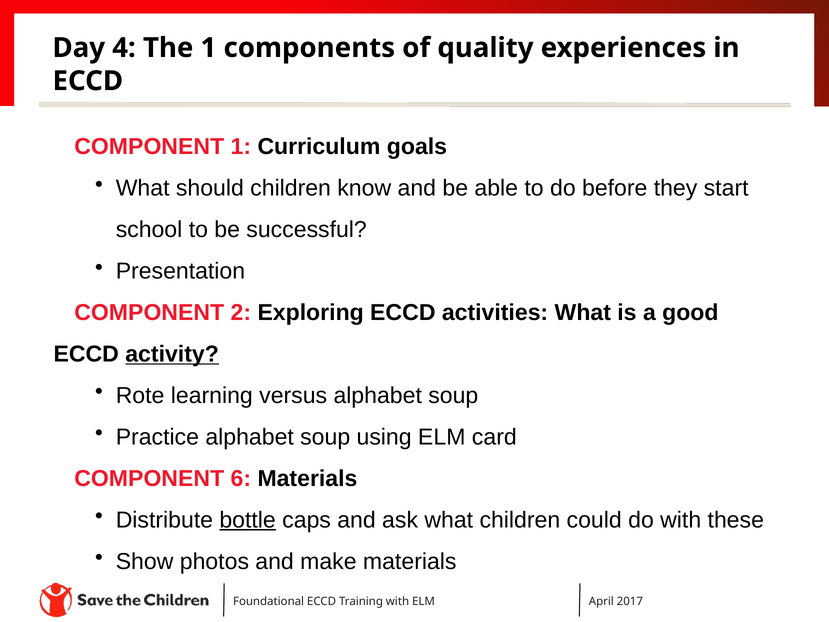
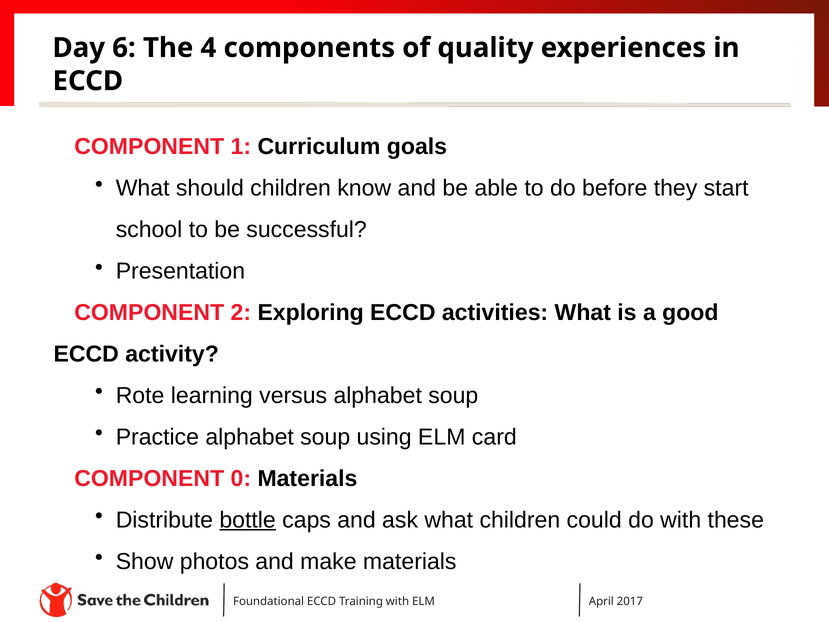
4: 4 -> 6 (124, 48)
The 1: 1 -> 4 (208, 48)
activity underline: present -> none (172, 354)
6: 6 -> 0 (241, 478)
